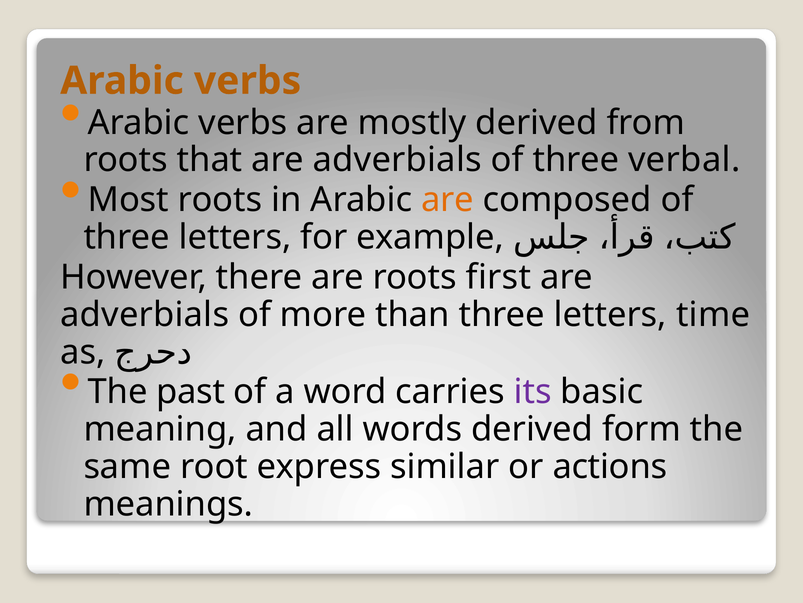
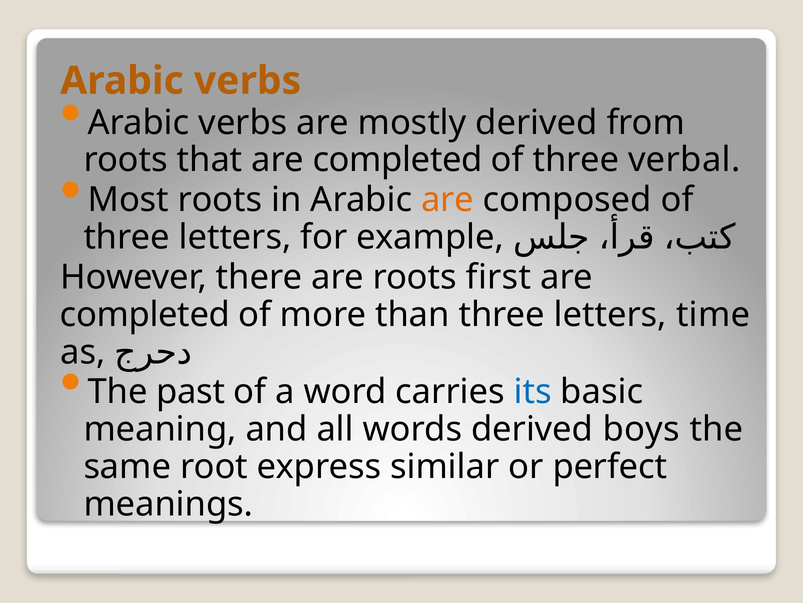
that are adverbials: adverbials -> completed (398, 160)
adverbials: adverbials -> completed (145, 314)
its colour: purple -> blue (533, 392)
form: form -> boys (641, 429)
actions: actions -> perfect (610, 466)
